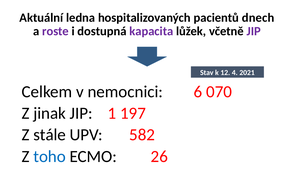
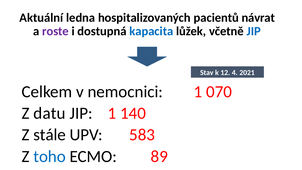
dnech: dnech -> návrat (258, 18)
kapacita colour: purple -> blue (151, 31)
JIP colour: purple -> blue (254, 31)
nemocnici 6: 6 -> 1 (198, 92)
jinak: jinak -> datu (50, 113)
197: 197 -> 140 (133, 113)
582: 582 -> 583 (142, 135)
26: 26 -> 89 (159, 156)
